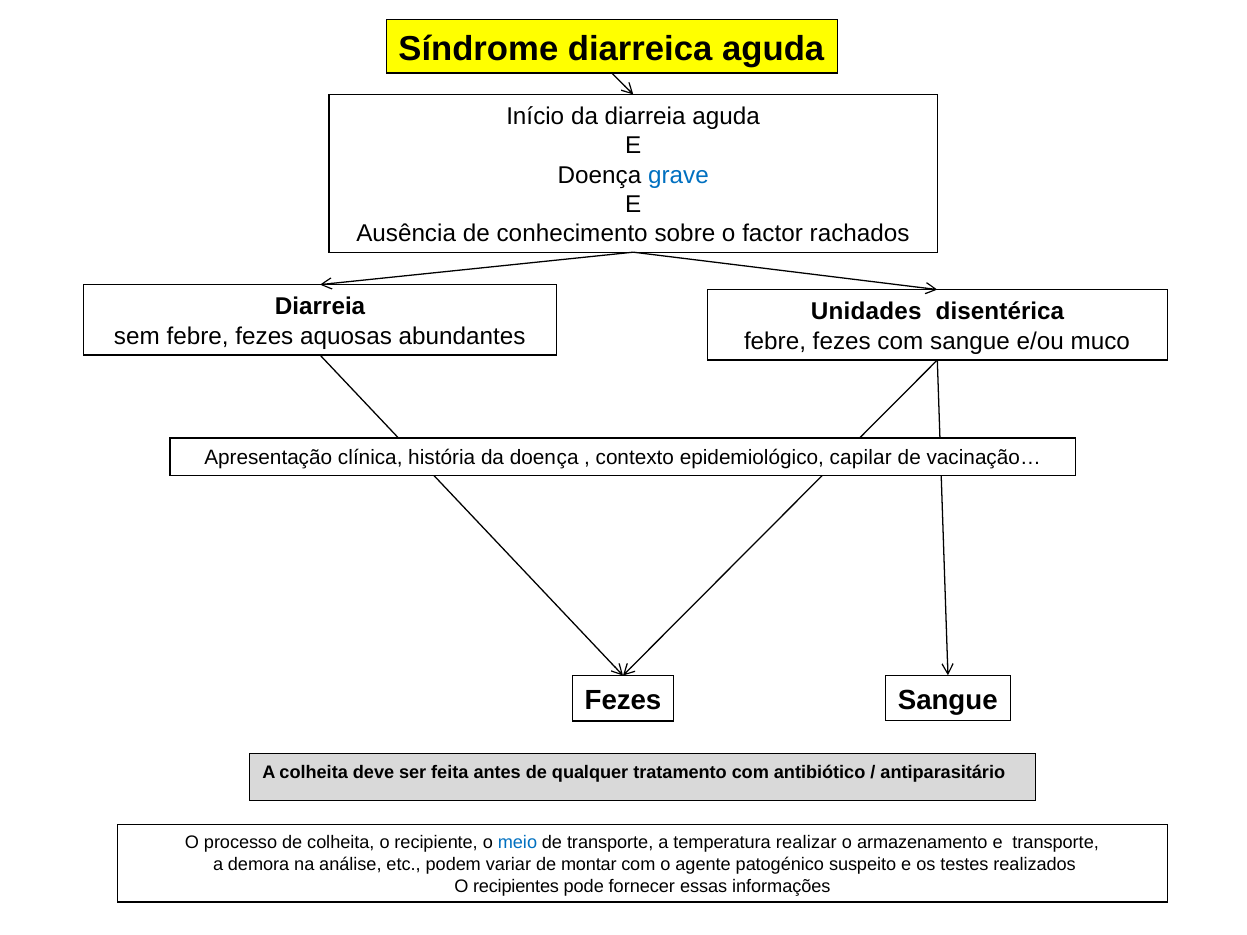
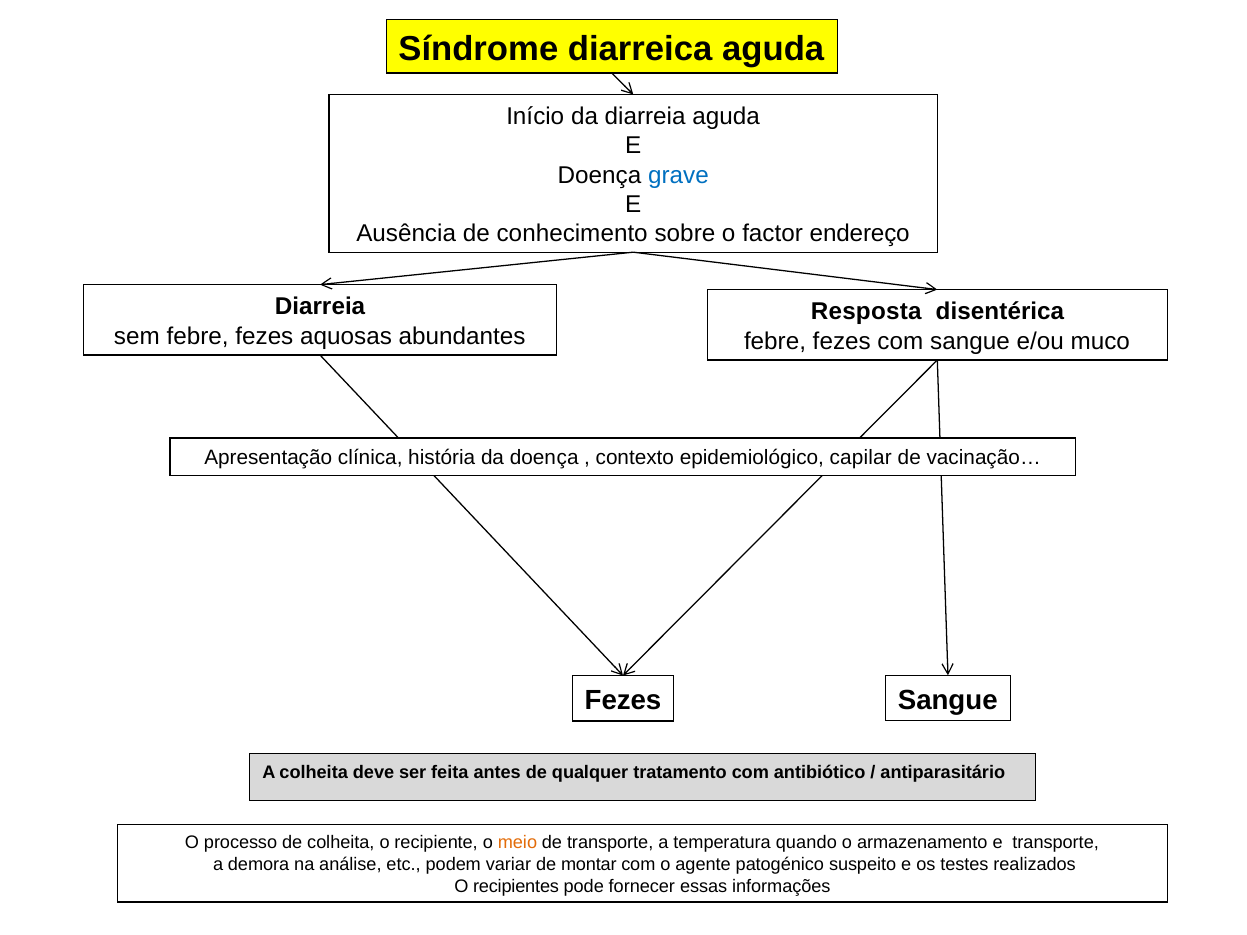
rachados: rachados -> endereço (860, 233)
Unidades: Unidades -> Resposta (866, 312)
meio colour: blue -> orange (517, 843)
realizar: realizar -> quando (806, 843)
